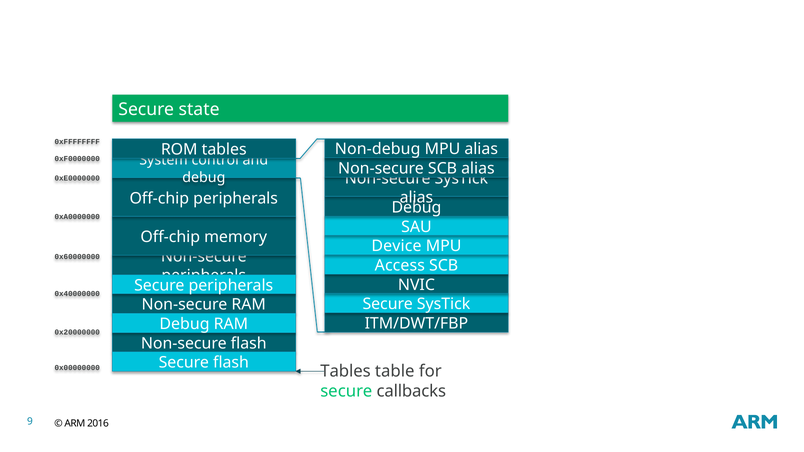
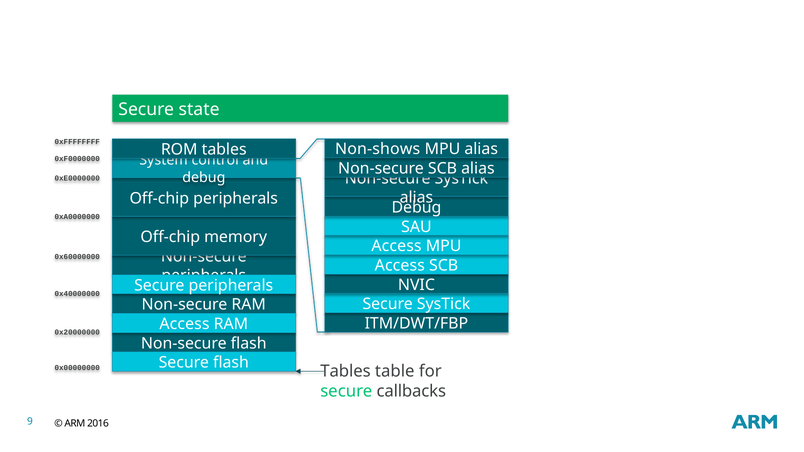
Non-debug: Non-debug -> Non-shows (378, 149)
Device: Device -> Access (397, 246)
Debug: Debug -> Access (184, 324)
